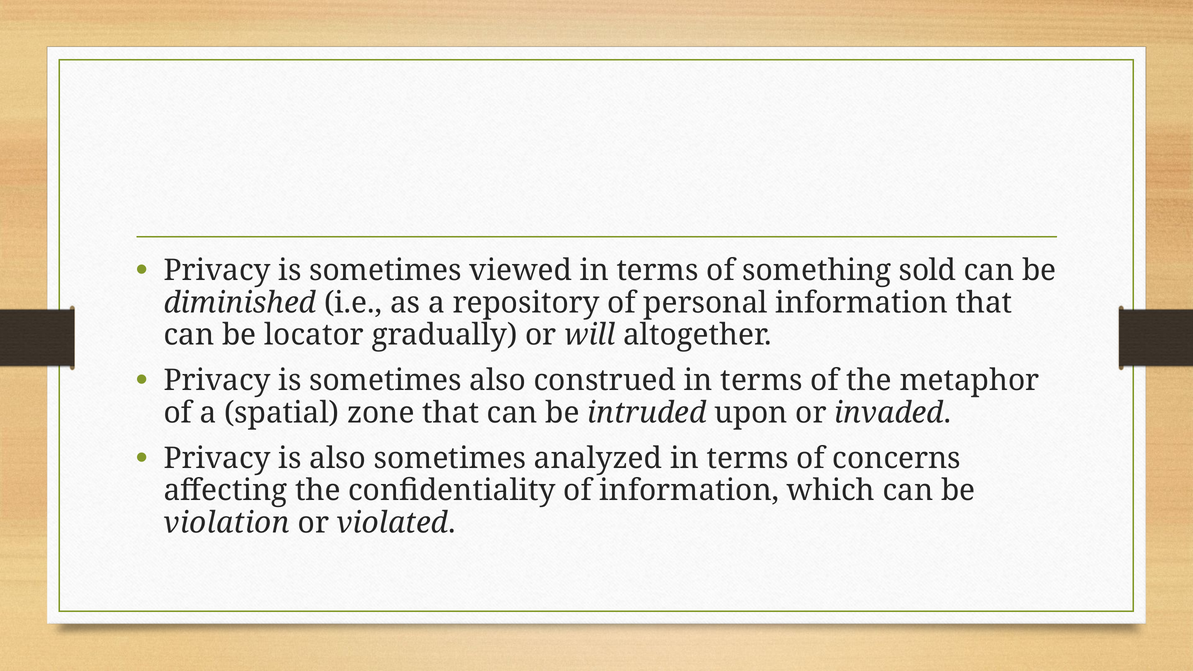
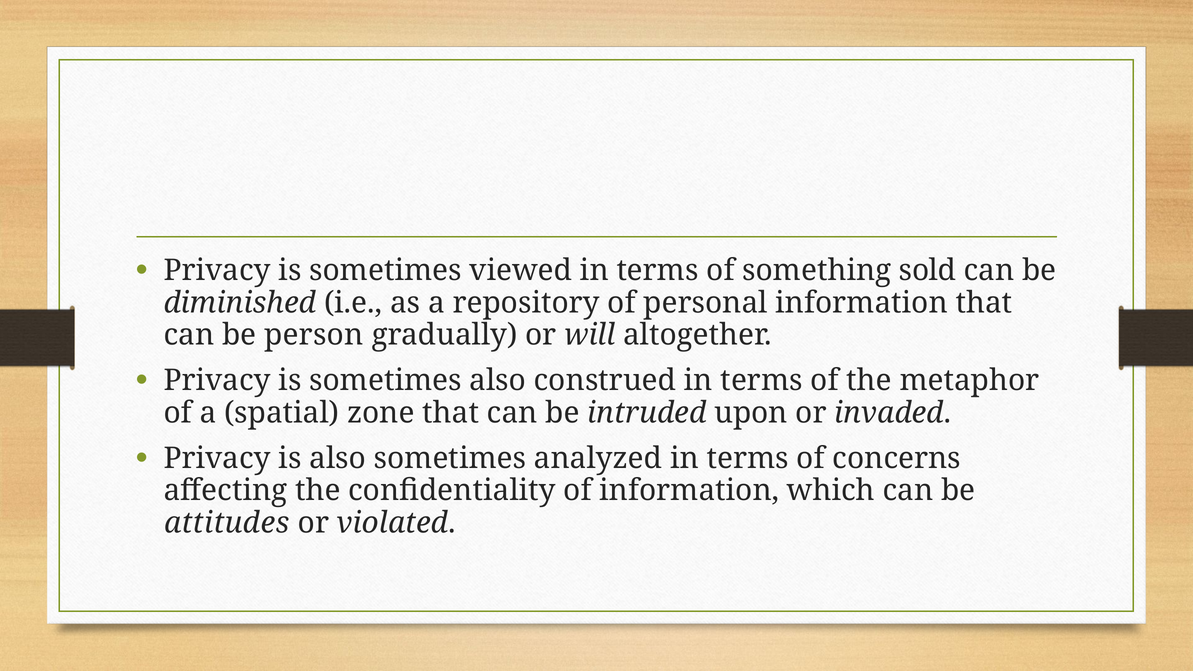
locator: locator -> person (314, 335)
violation: violation -> attitudes (227, 523)
